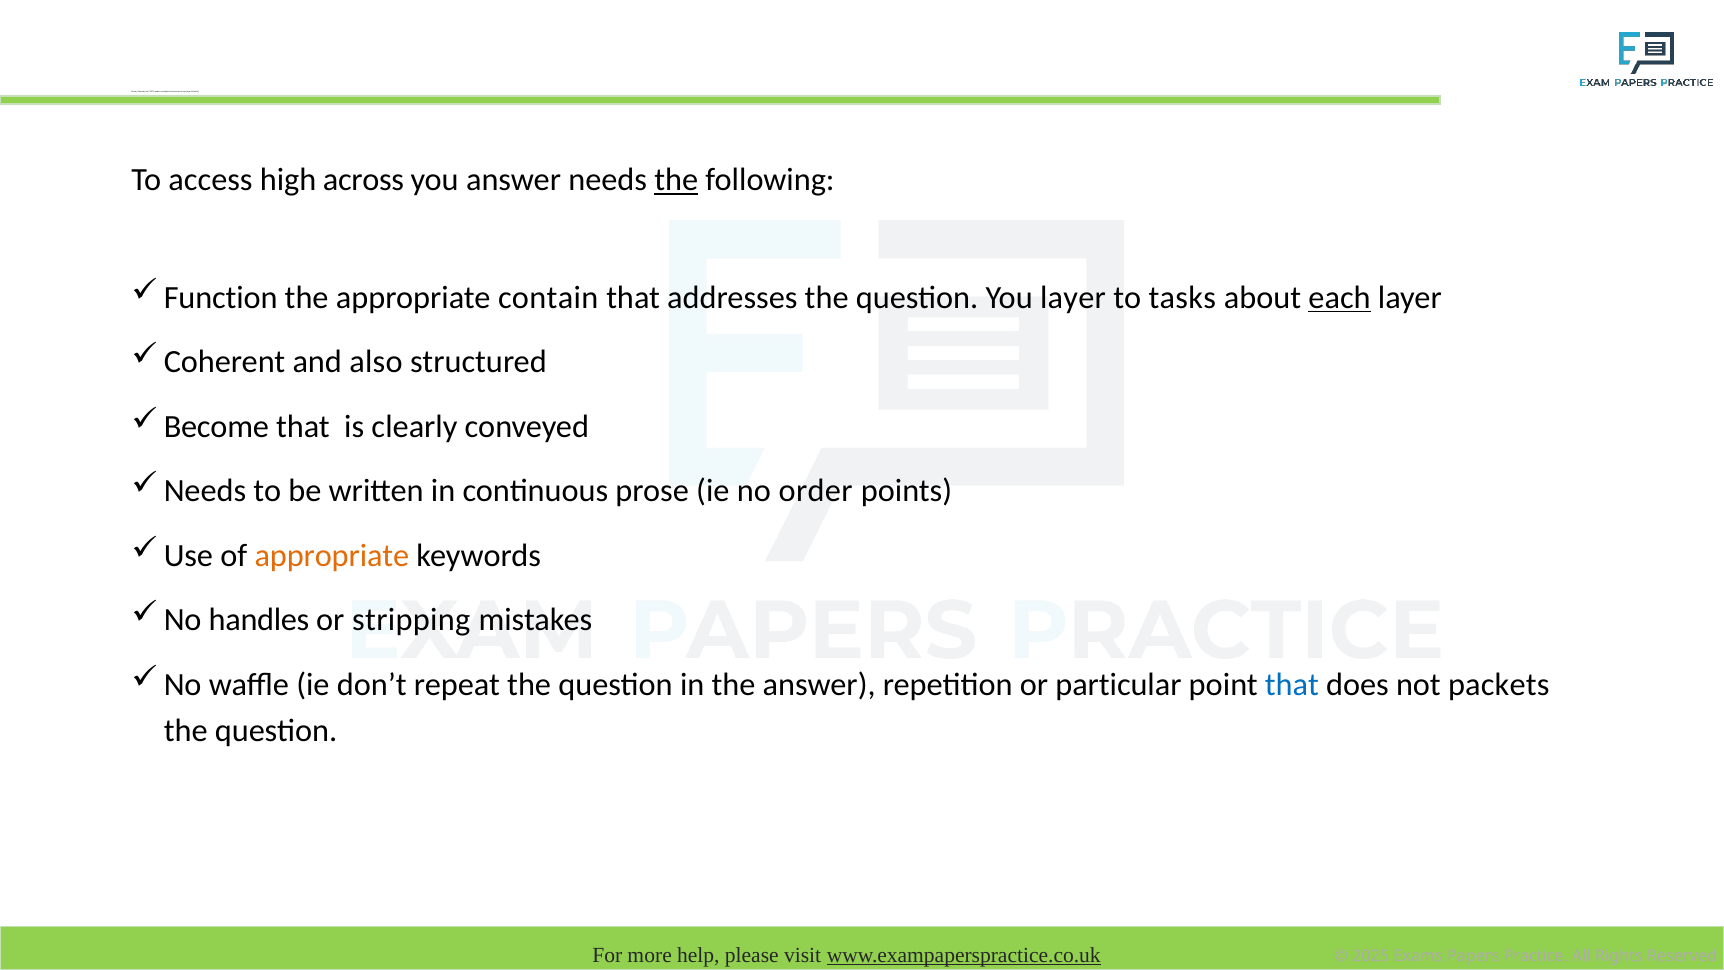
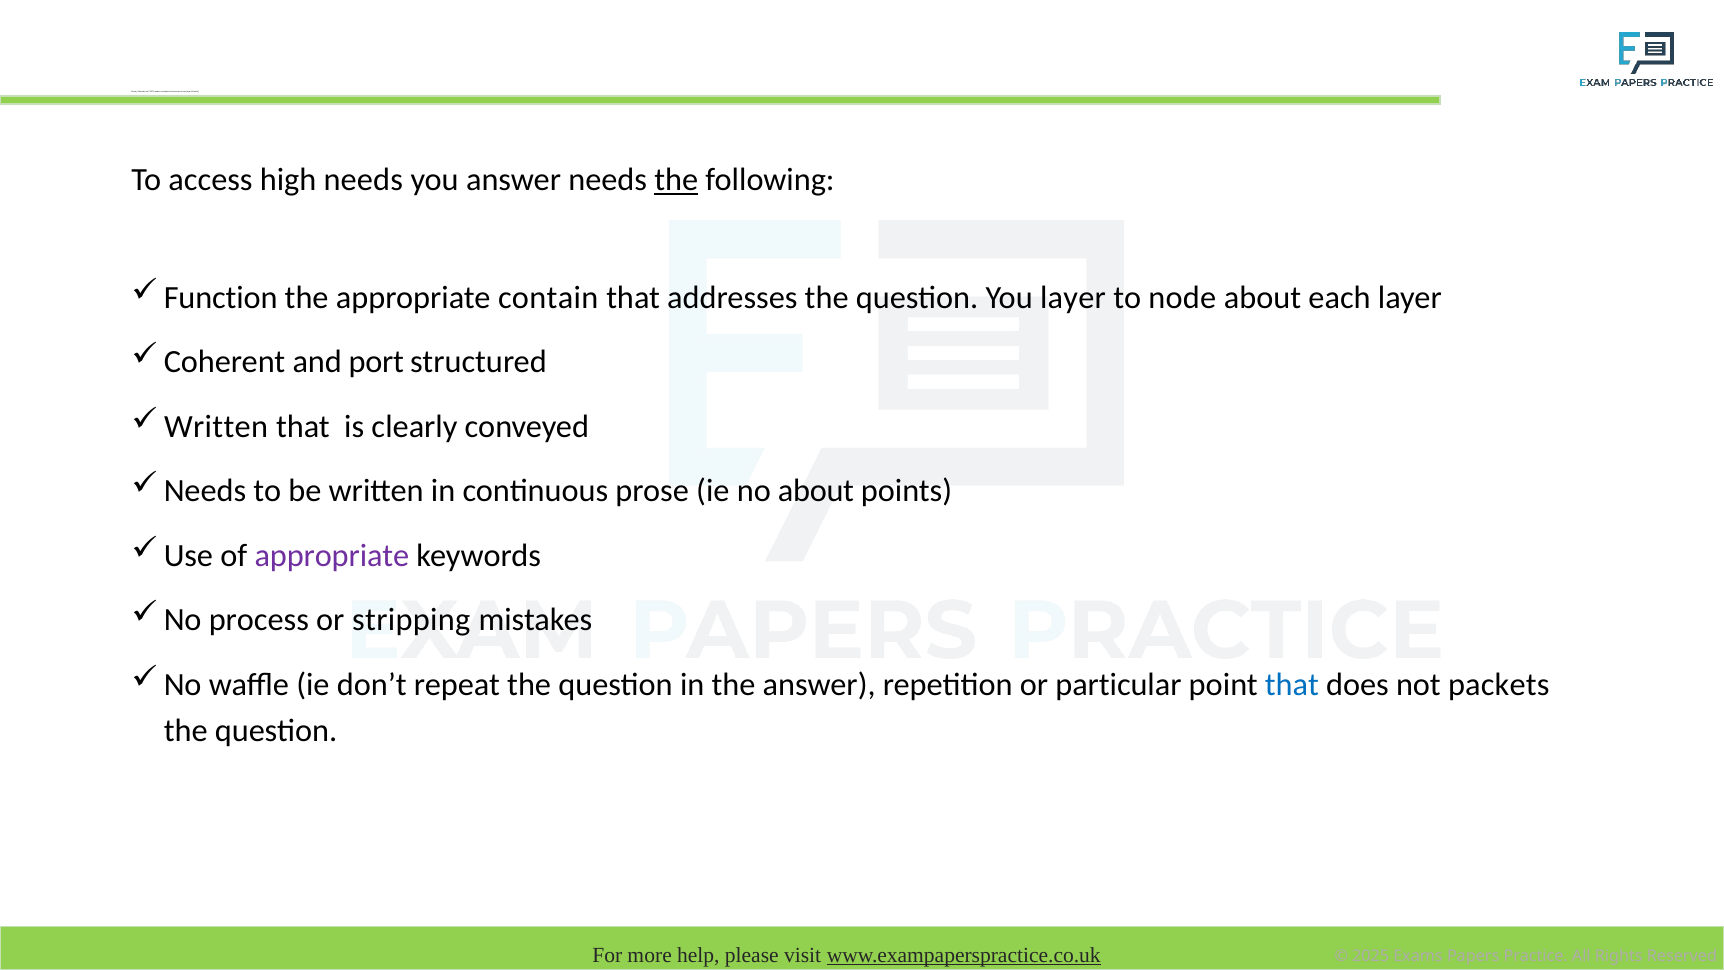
high across: across -> needs (363, 180)
tasks: tasks -> node (1182, 298)
each underline: present -> none (1340, 298)
also: also -> port (376, 362)
Become: Become -> Written (216, 427)
no order: order -> about (816, 491)
appropriate colour: orange -> purple (332, 555)
handles: handles -> process (259, 620)
